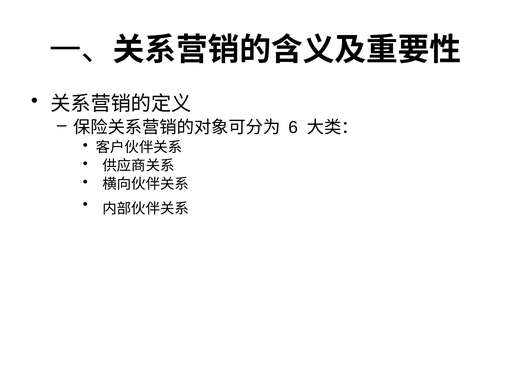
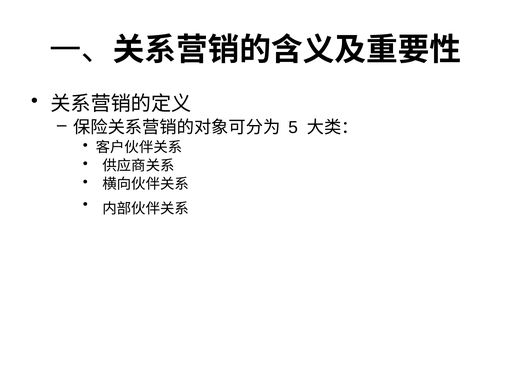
6: 6 -> 5 (293, 128)
